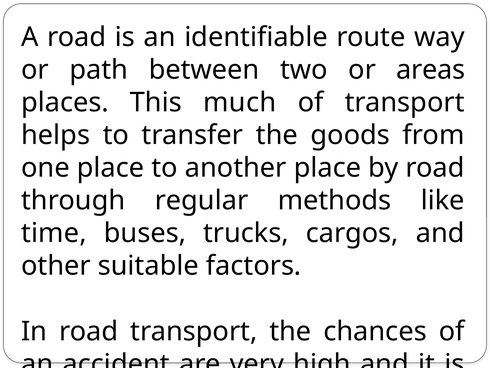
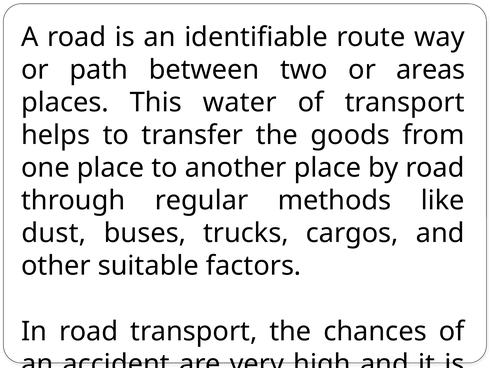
much: much -> water (240, 102)
time: time -> dust (54, 233)
